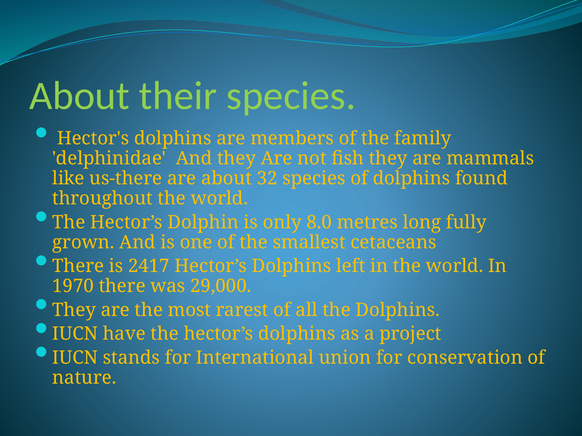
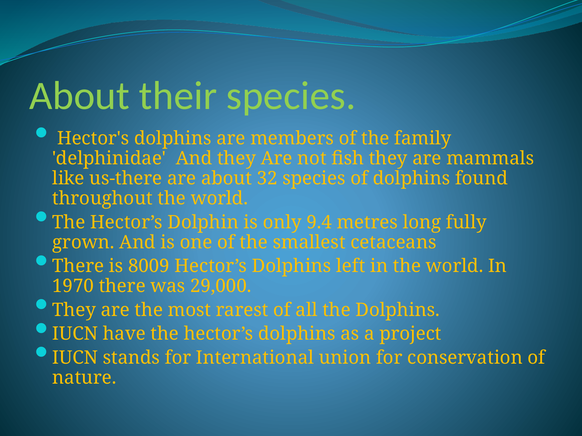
8.0: 8.0 -> 9.4 (319, 223)
2417: 2417 -> 8009 (149, 266)
